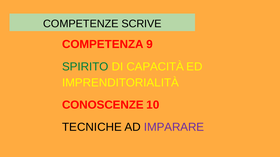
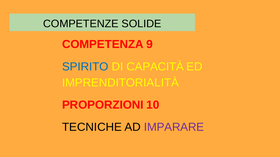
SCRIVE: SCRIVE -> SOLIDE (141, 24)
SPIRITO colour: green -> blue (85, 67)
CONOSCENZE: CONOSCENZE -> PROPORZIONI (103, 105)
